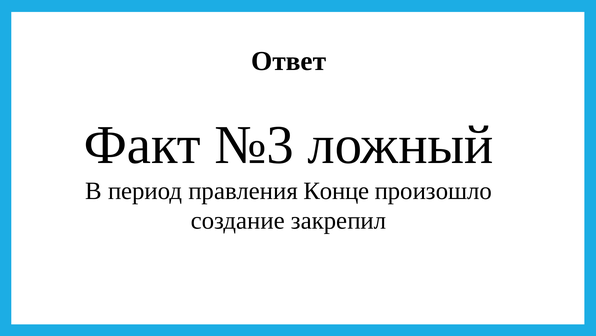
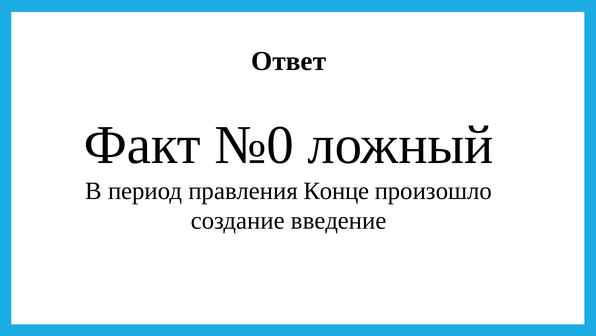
№3: №3 -> №0 (254, 145)
закрепил: закрепил -> введение (339, 220)
